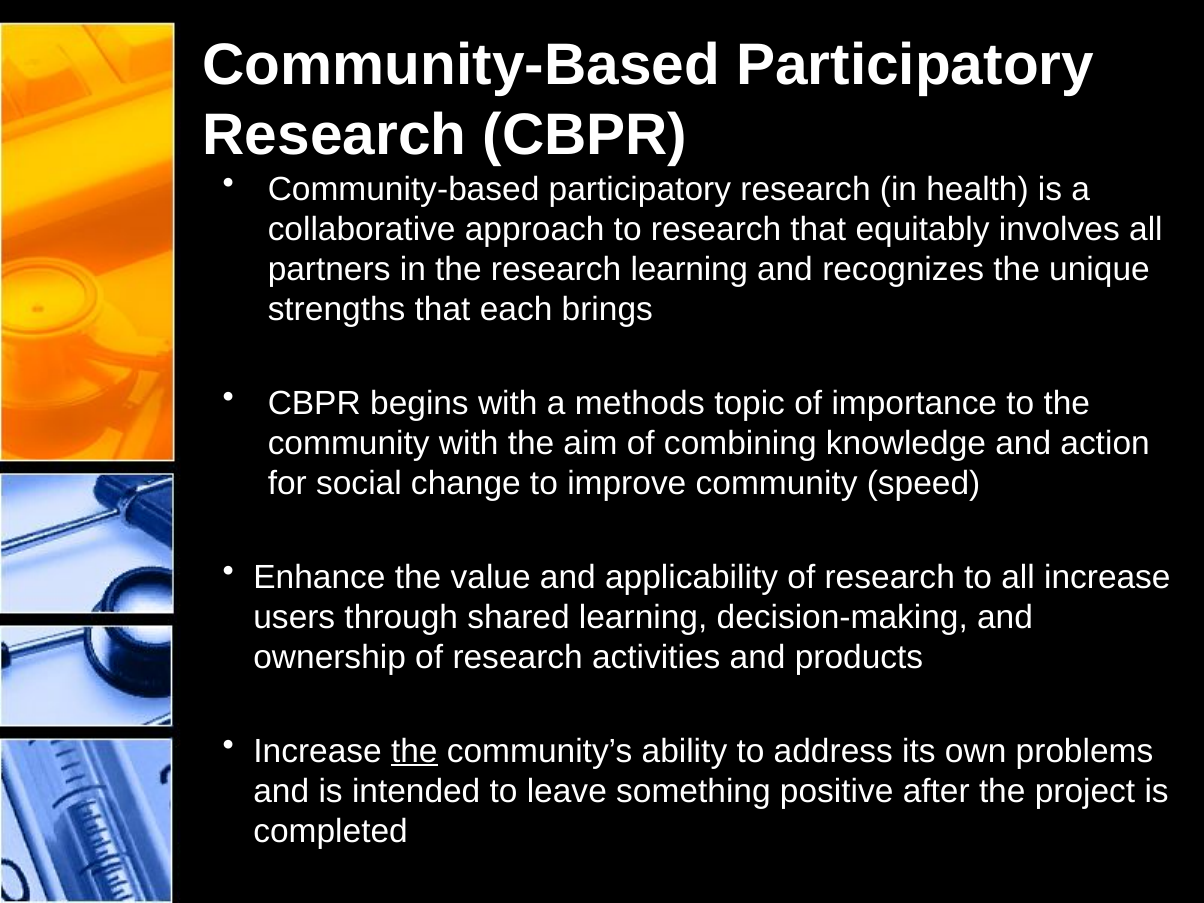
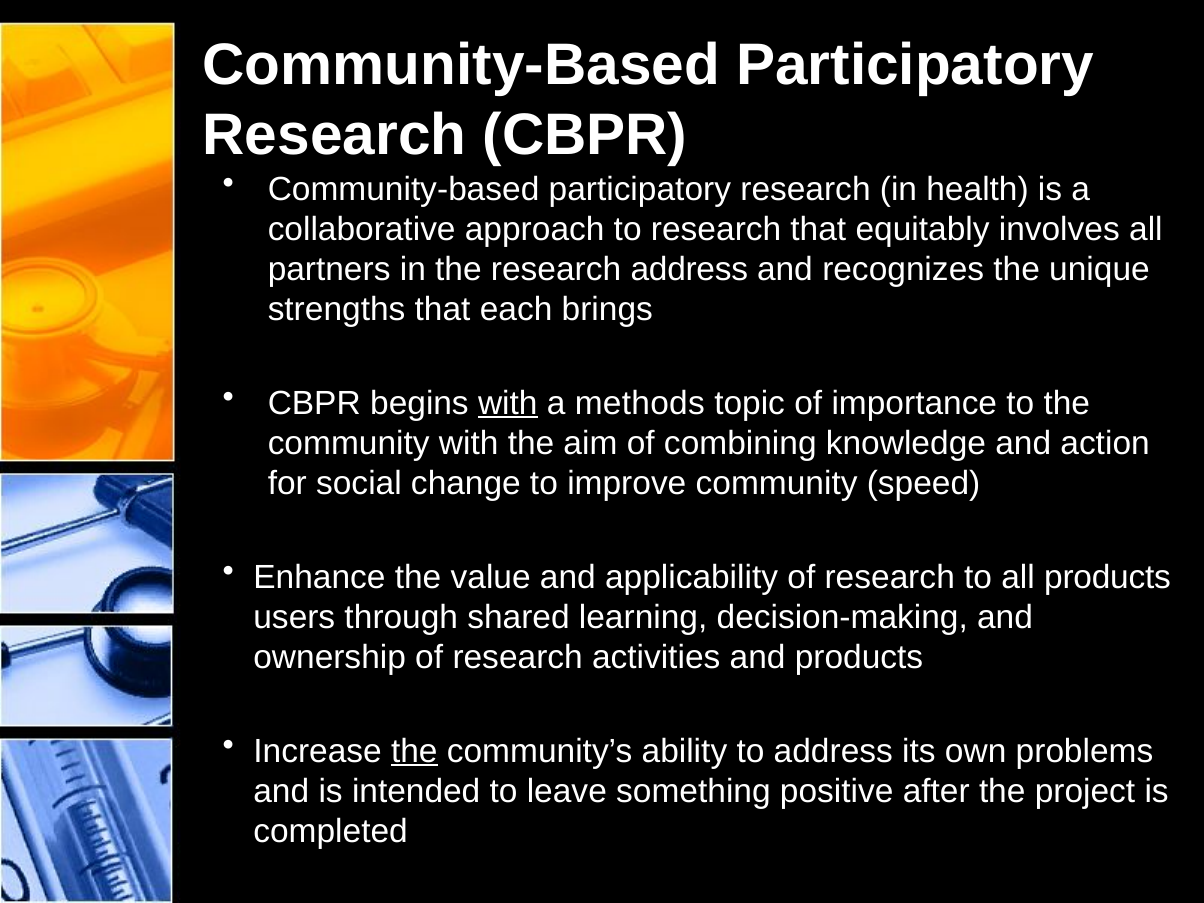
research learning: learning -> address (689, 269)
with underline: none -> present (508, 403)
all increase: increase -> products (1107, 577)
